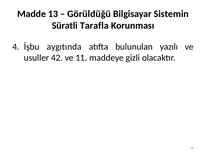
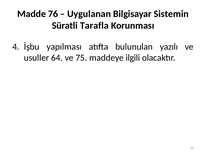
13: 13 -> 76 (53, 14)
Görüldüğü: Görüldüğü -> Uygulanan (89, 14)
aygıtında: aygıtında -> yapılması (64, 47)
42: 42 -> 64 (57, 58)
11: 11 -> 75 (81, 58)
gizli: gizli -> ilgili (133, 58)
